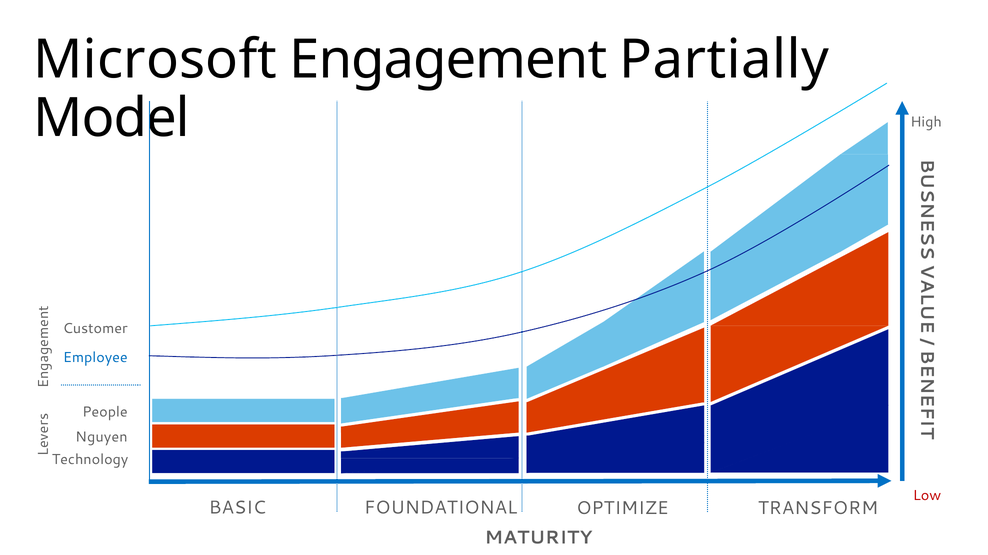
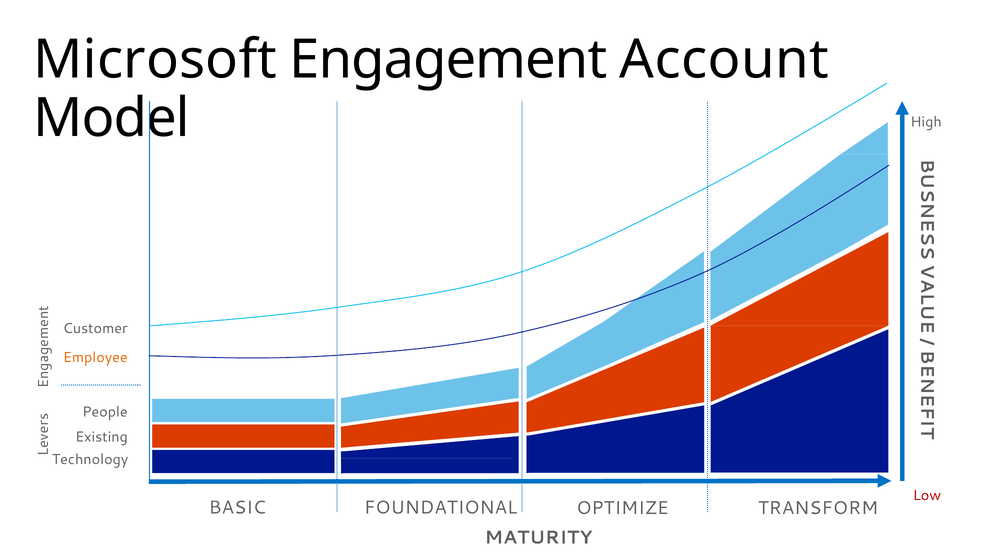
Partially: Partially -> Account (724, 60)
Employee colour: blue -> orange (95, 358)
Nguyen: Nguyen -> Existing (102, 438)
